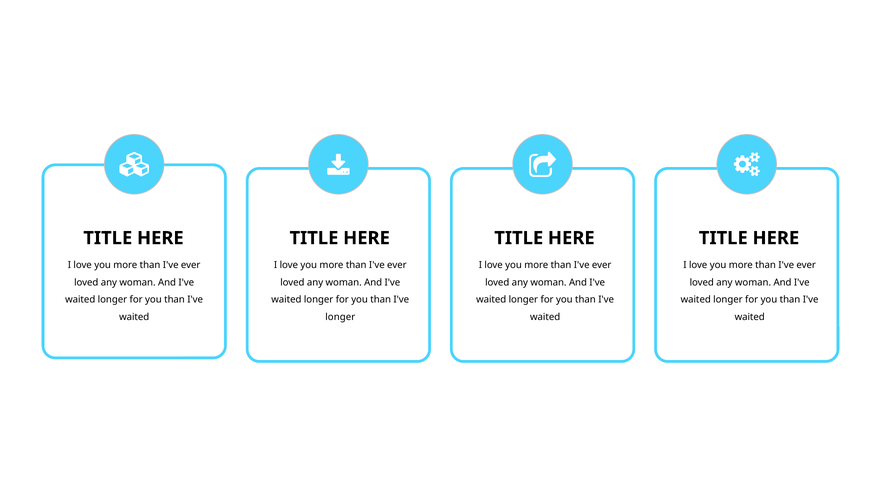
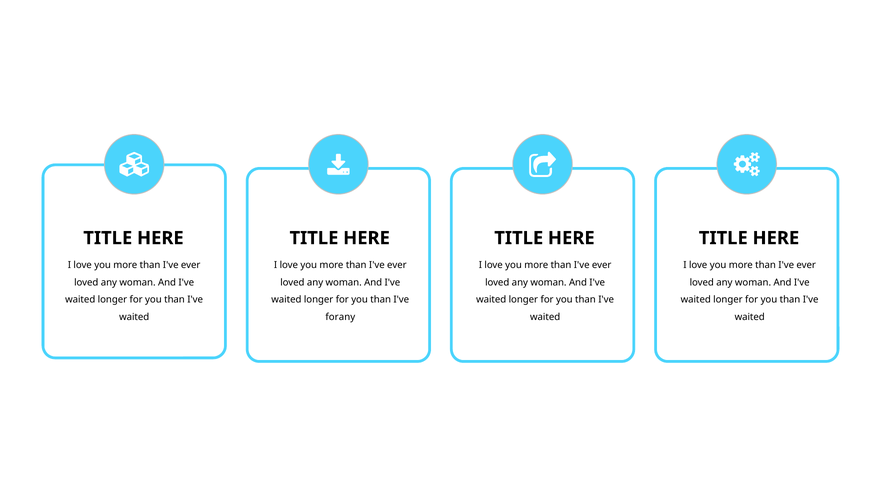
longer: longer -> forany (340, 317)
